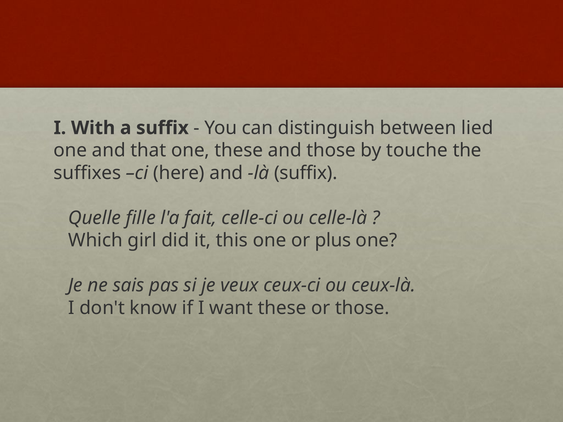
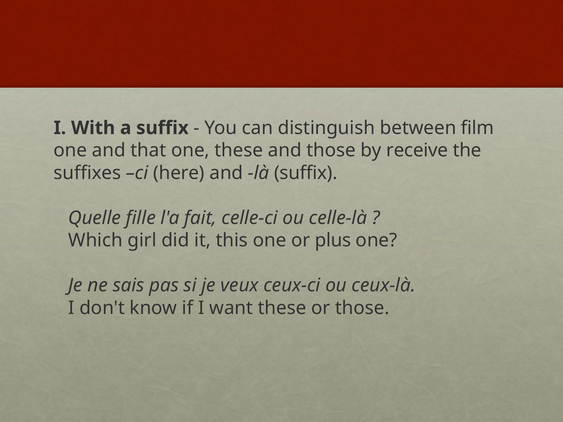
lied: lied -> film (477, 128)
touche: touche -> receive (417, 151)
